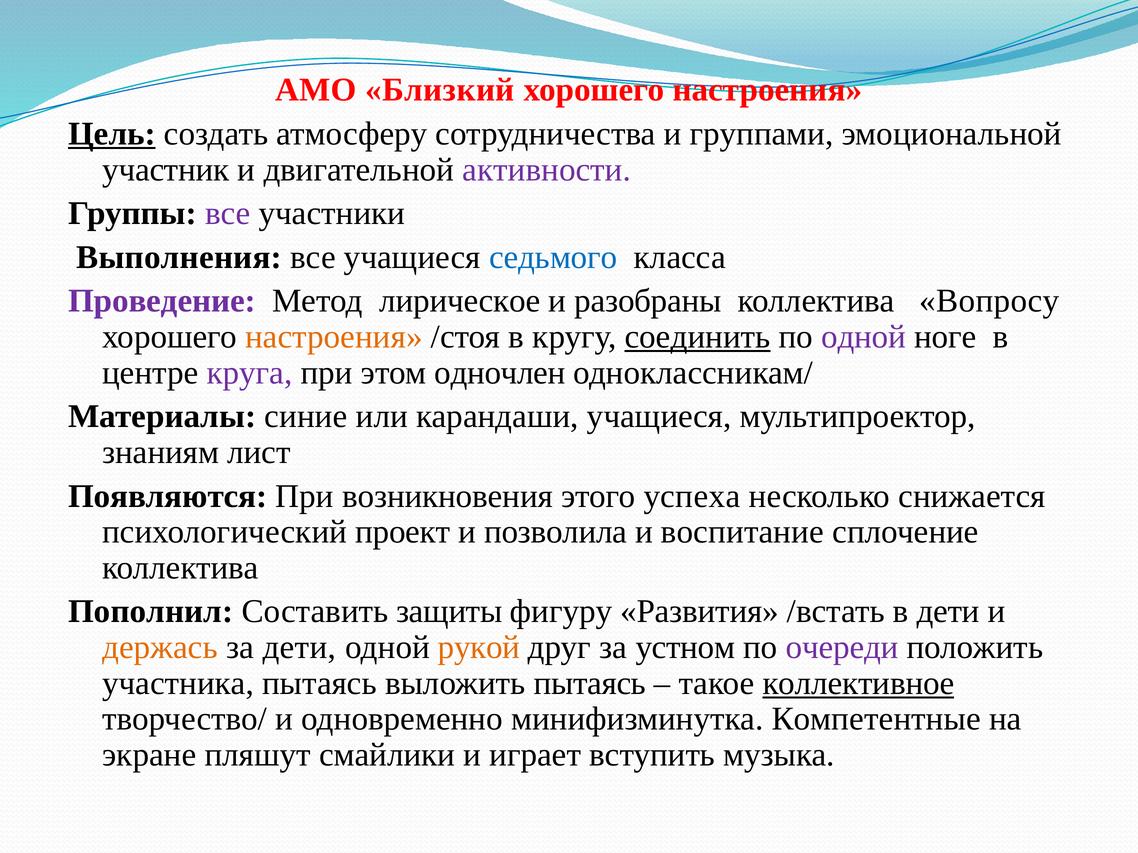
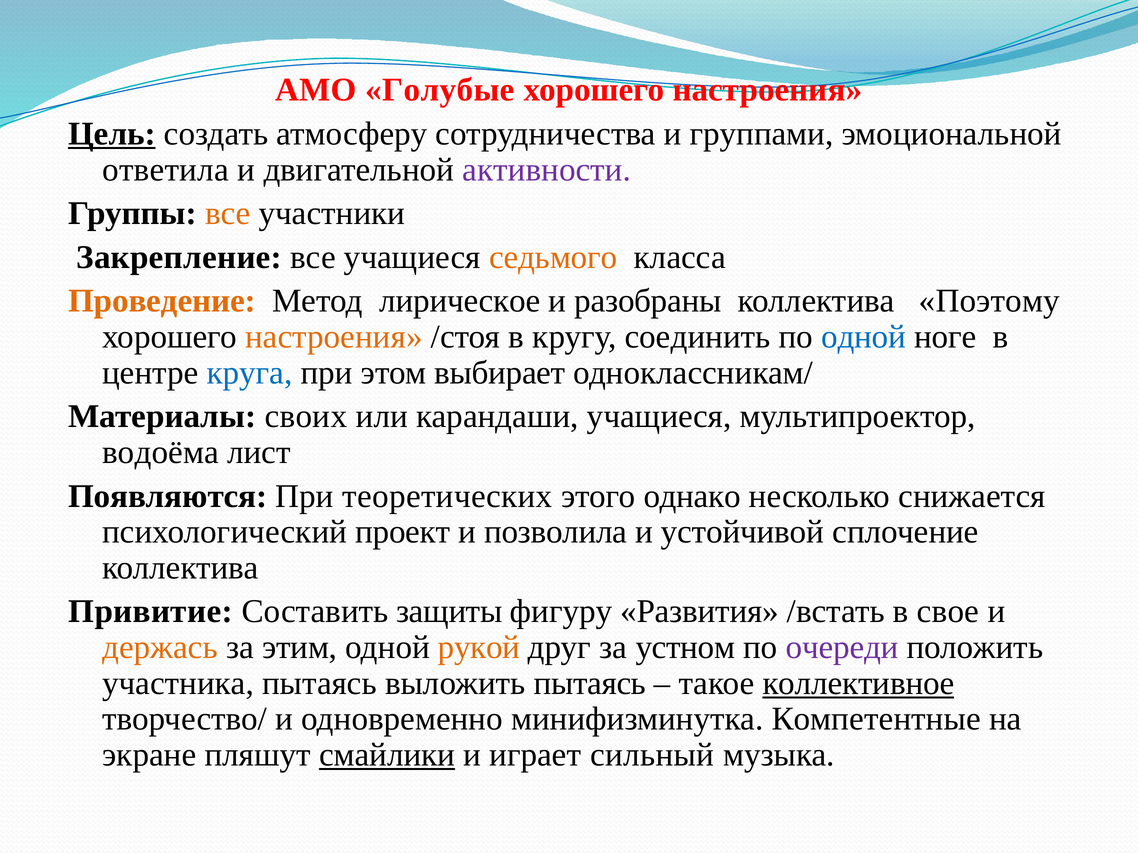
Близкий: Близкий -> Голубые (440, 90)
участник: участник -> ответила (166, 170)
все colour: purple -> orange (228, 214)
Выполнения: Выполнения -> Закрепление (179, 257)
седьмого colour: blue -> orange (553, 257)
Проведение colour: purple -> orange (162, 301)
Вопросу: Вопросу -> Поэтому (989, 301)
соединить underline: present -> none (698, 337)
одной colour: purple -> blue (864, 337)
круга colour: purple -> blue (250, 373)
одночлен: одночлен -> выбирает (500, 373)
синие: синие -> своих (306, 417)
знаниям: знаниям -> водоёма (161, 453)
возникновения: возникновения -> теоретических (447, 496)
успеха: успеха -> однако (692, 496)
воспитание: воспитание -> устойчивой (743, 532)
Пополнил: Пополнил -> Привитие (151, 612)
в дети: дети -> свое (948, 612)
за дети: дети -> этим (300, 648)
смайлики underline: none -> present (387, 755)
вступить: вступить -> сильный (652, 755)
